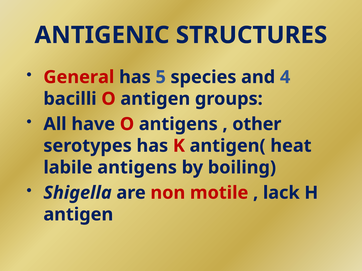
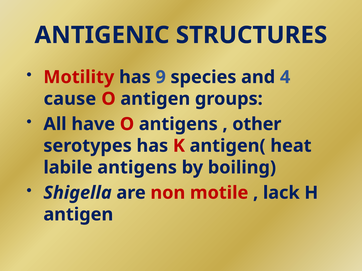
General: General -> Motility (79, 77)
5: 5 -> 9 (161, 77)
bacilli: bacilli -> cause (70, 99)
